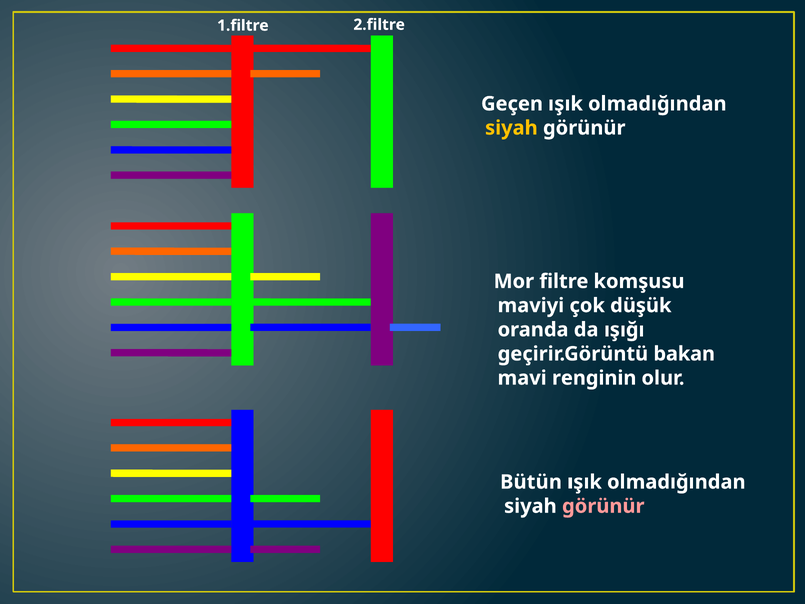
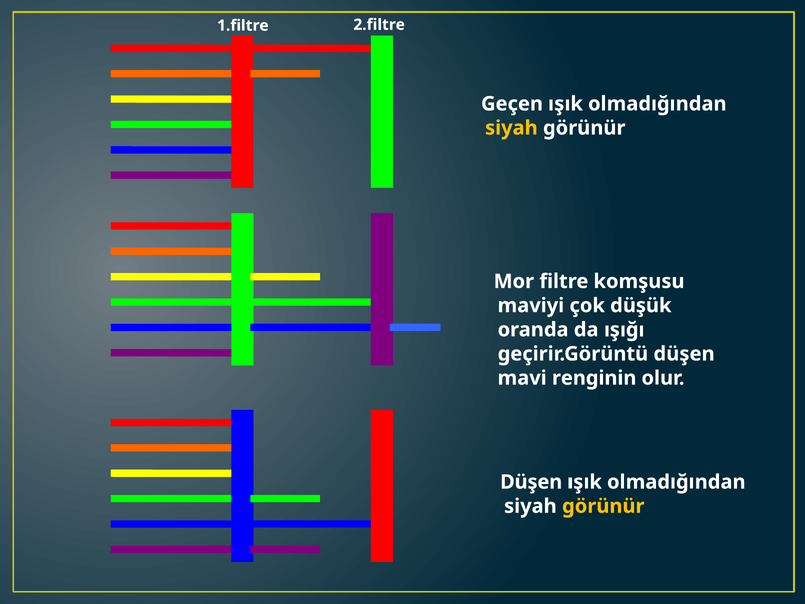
geçirir.Görüntü bakan: bakan -> düşen (684, 354)
Bütün: Bütün -> Düşen (531, 482)
görünür colour: pink -> yellow (603, 506)
